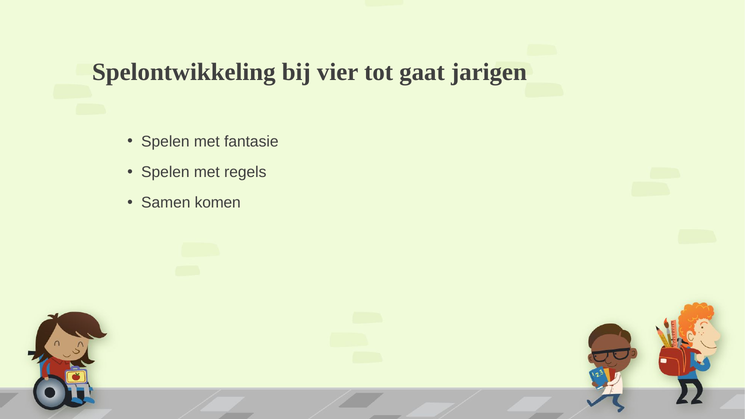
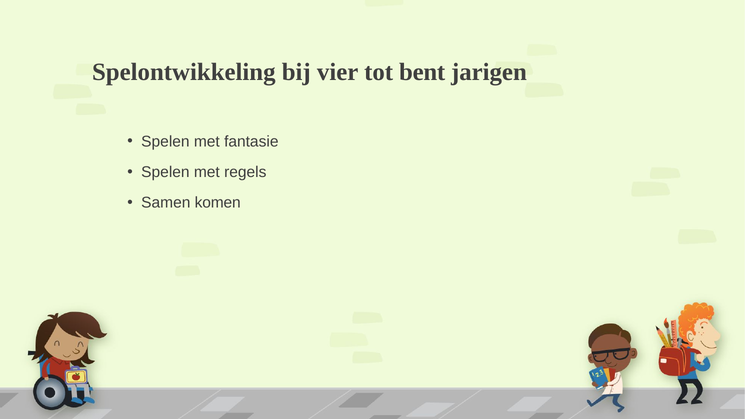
gaat: gaat -> bent (422, 72)
